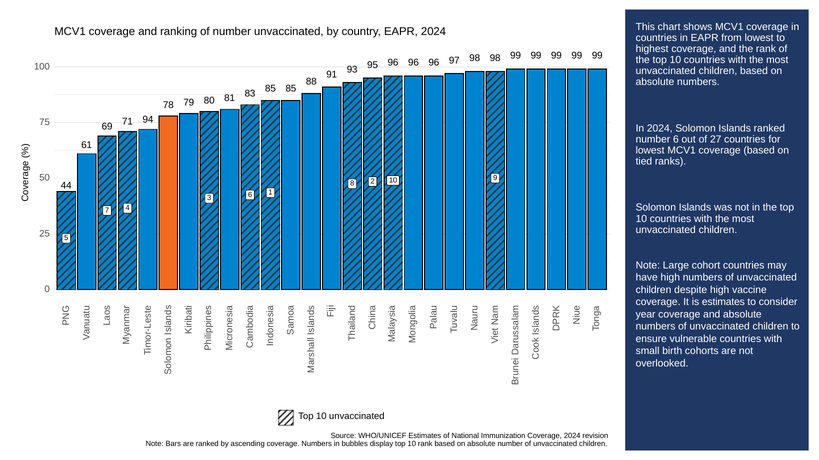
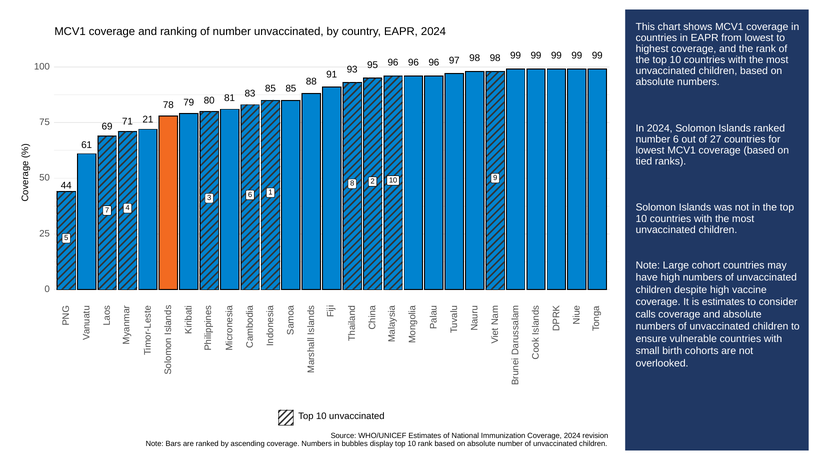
94: 94 -> 21 (148, 120)
year: year -> calls (646, 315)
